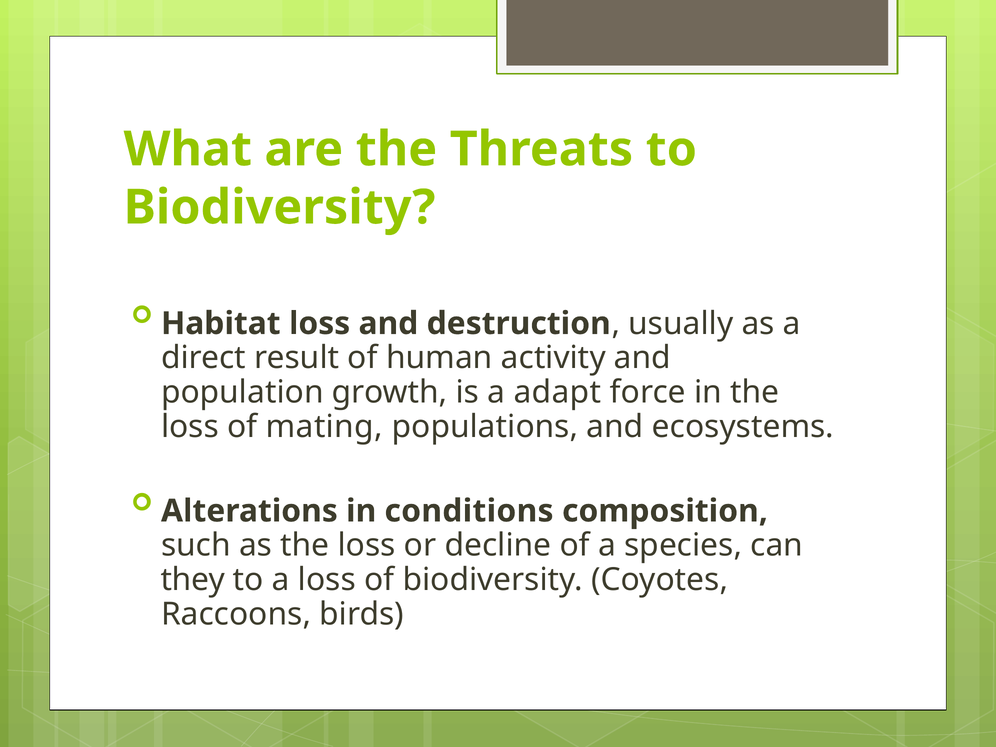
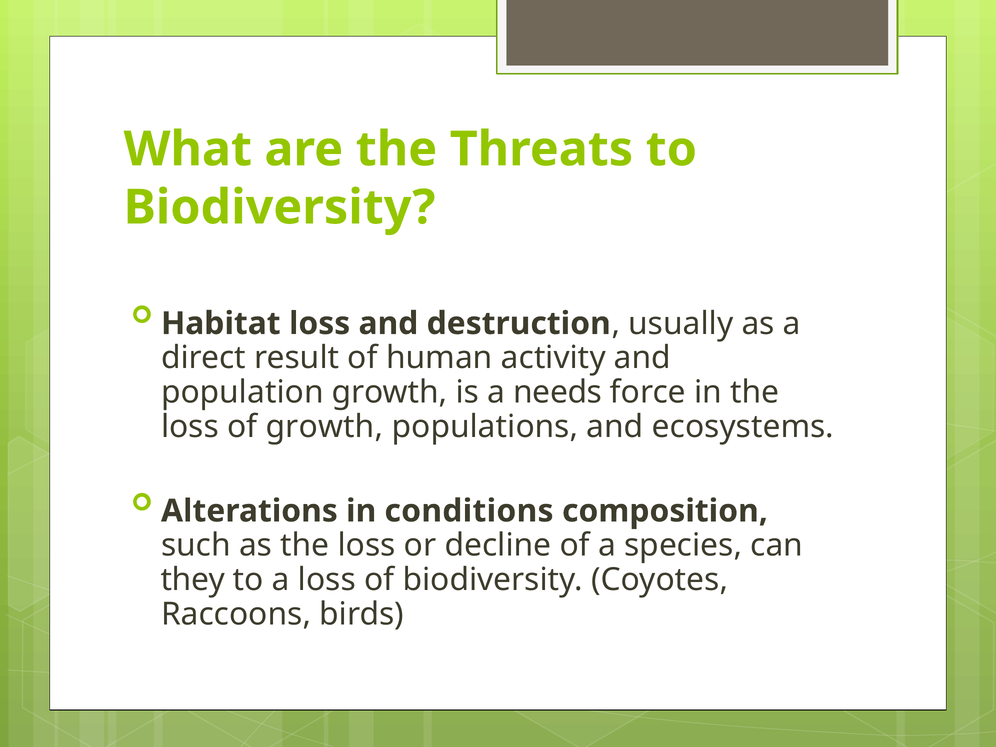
adapt: adapt -> needs (558, 392)
of mating: mating -> growth (324, 427)
